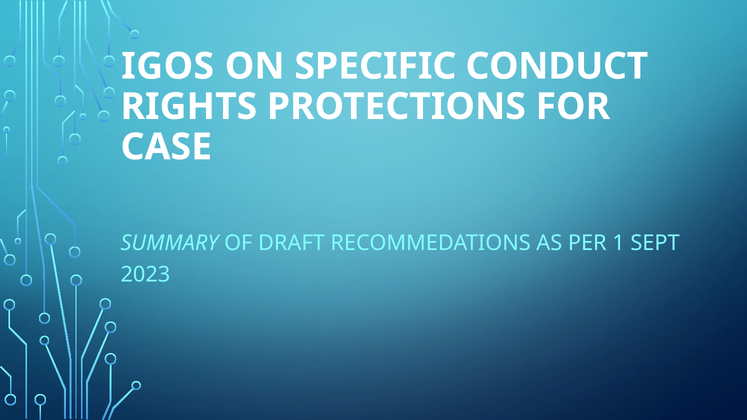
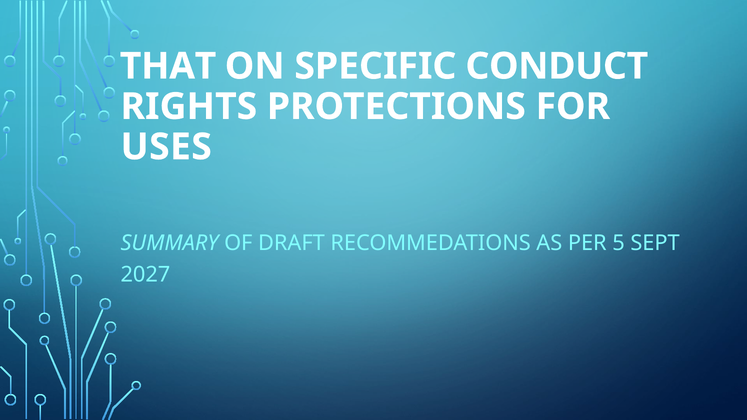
IGOS: IGOS -> THAT (168, 66)
CASE: CASE -> USES (166, 147)
1: 1 -> 5 (619, 243)
2023: 2023 -> 2027 (145, 275)
